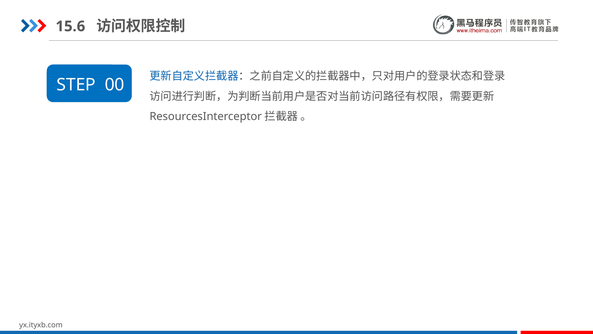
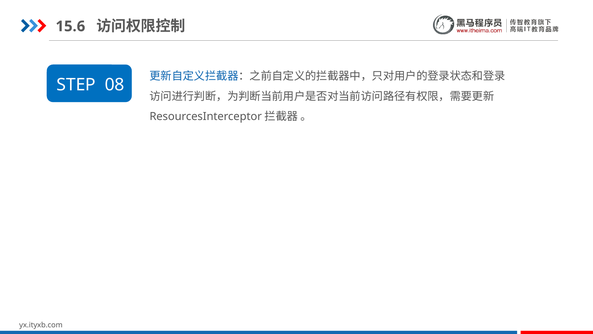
00: 00 -> 08 (115, 85)
